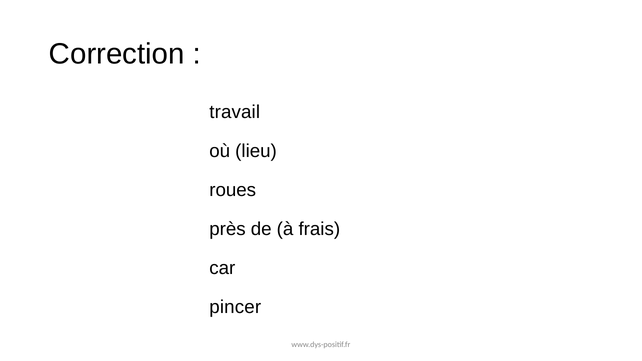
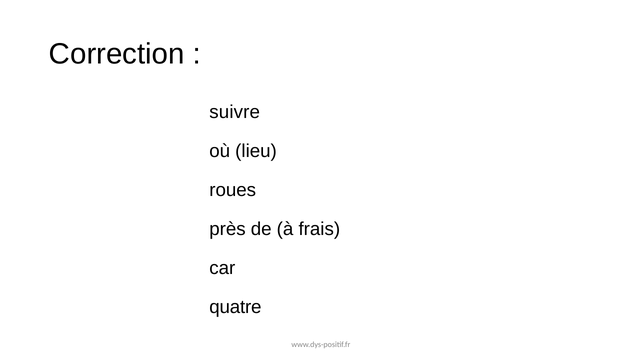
travail: travail -> suivre (235, 112)
pincer: pincer -> quatre (235, 307)
